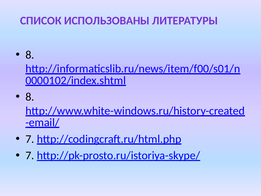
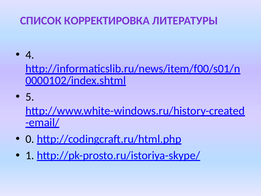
ИСПОЛЬЗОВАНЫ: ИСПОЛЬЗОВАНЫ -> КОРРЕКТИРОВКА (107, 21)
8: 8 -> 4 (30, 55)
8: 8 -> 5 (30, 97)
7: 7 -> 0 (30, 139)
7: 7 -> 1 (30, 155)
